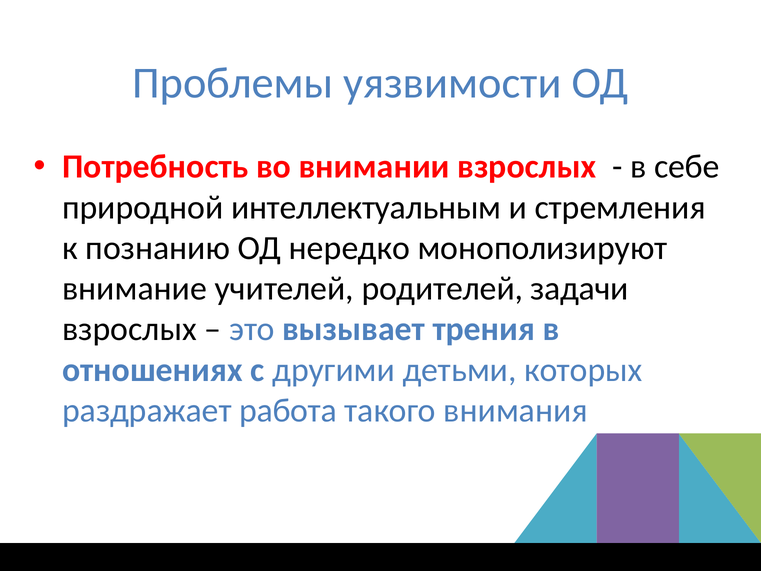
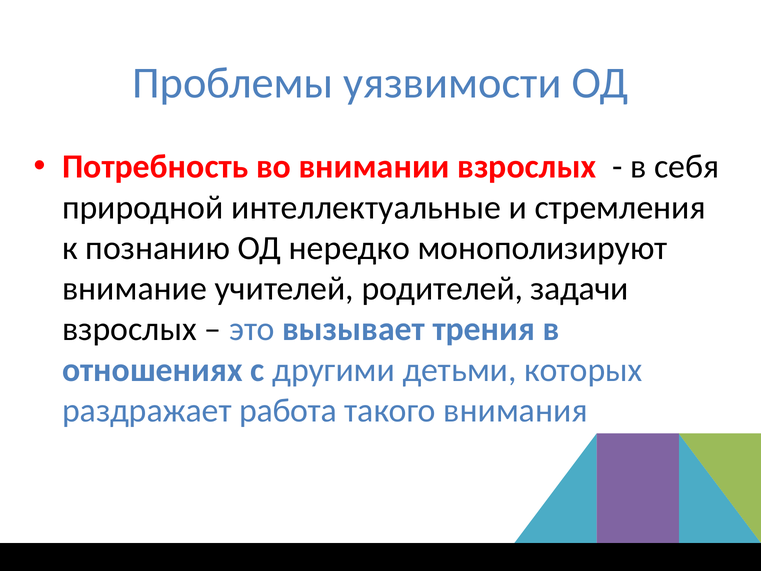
себе: себе -> себя (687, 167)
интеллектуальным: интеллектуальным -> интеллектуальные (366, 207)
